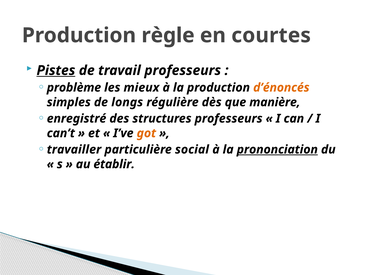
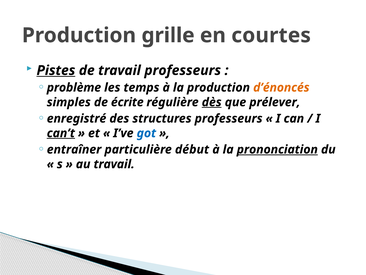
règle: règle -> grille (168, 35)
mieux: mieux -> temps (141, 87)
longs: longs -> écrite (127, 102)
dès underline: none -> present (212, 102)
manière: manière -> prélever (275, 102)
can’t underline: none -> present (61, 133)
got colour: orange -> blue (146, 133)
travailler: travailler -> entraîner (74, 149)
social: social -> début (192, 149)
au établir: établir -> travail (114, 164)
